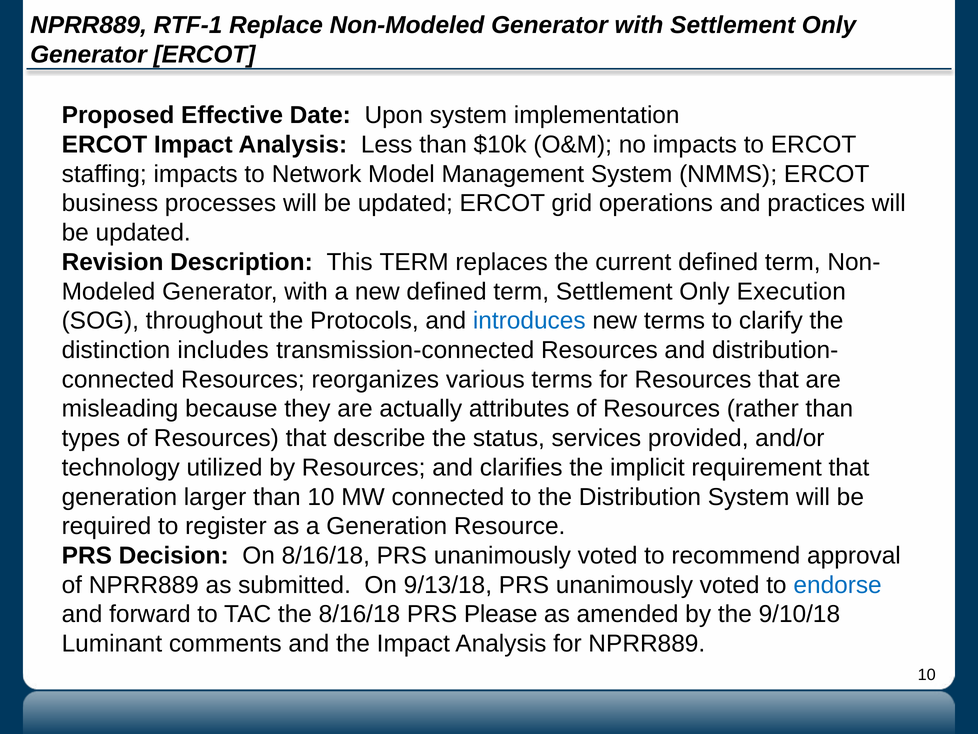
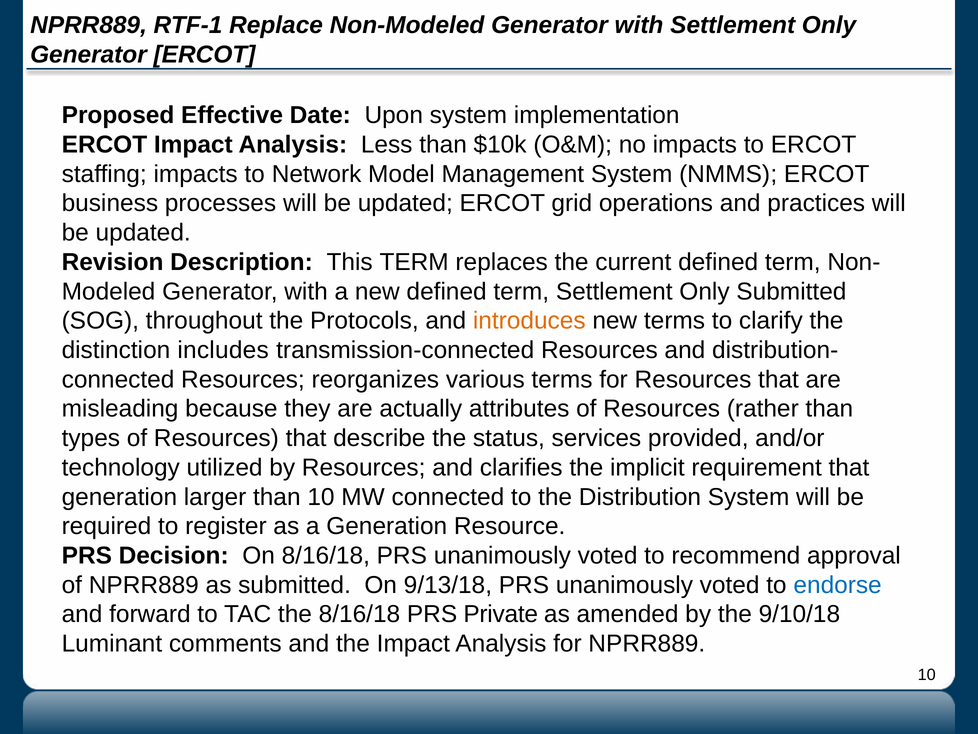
Only Execution: Execution -> Submitted (791, 291)
introduces colour: blue -> orange (529, 321)
Please: Please -> Private (501, 614)
